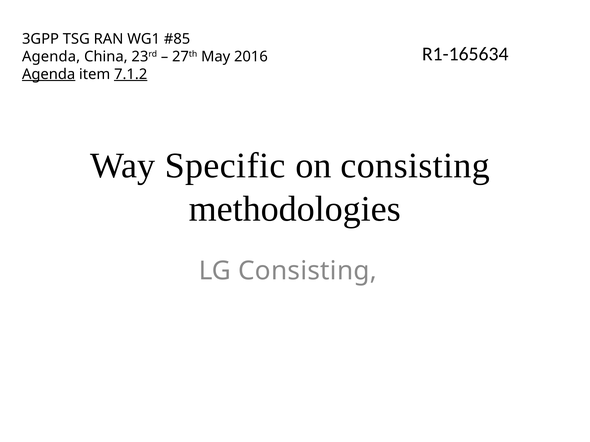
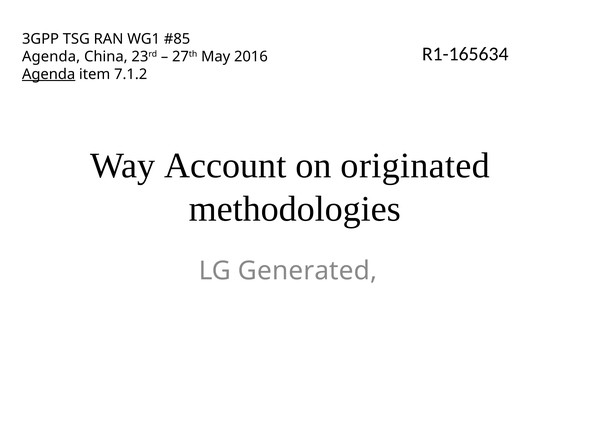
7.1.2 underline: present -> none (131, 74)
Specific: Specific -> Account (225, 166)
on consisting: consisting -> originated (415, 166)
LG Consisting: Consisting -> Generated (308, 271)
